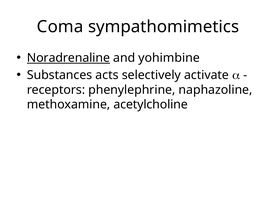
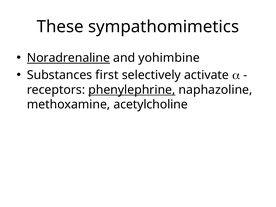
Coma: Coma -> These (60, 27)
acts: acts -> first (107, 75)
phenylephrine underline: none -> present (132, 90)
